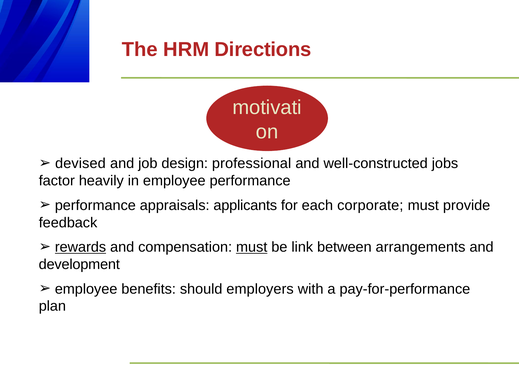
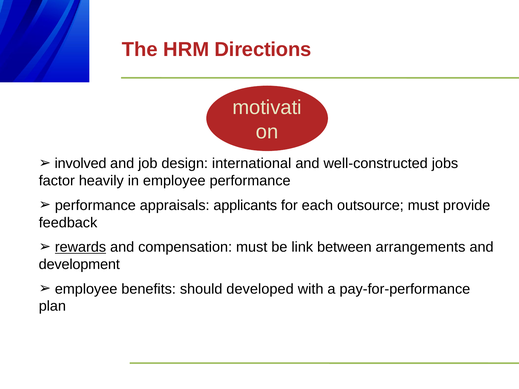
devised: devised -> involved (81, 164)
professional: professional -> international (252, 164)
corporate: corporate -> outsource (370, 205)
must underline: present -> none (252, 247)
employers: employers -> developed (260, 289)
